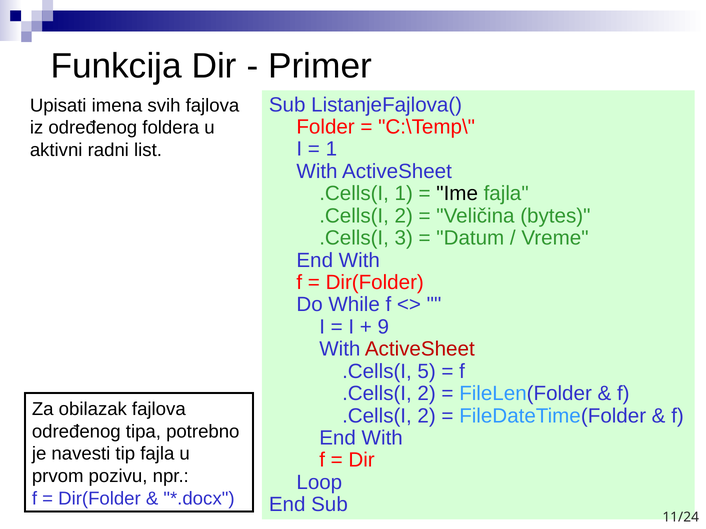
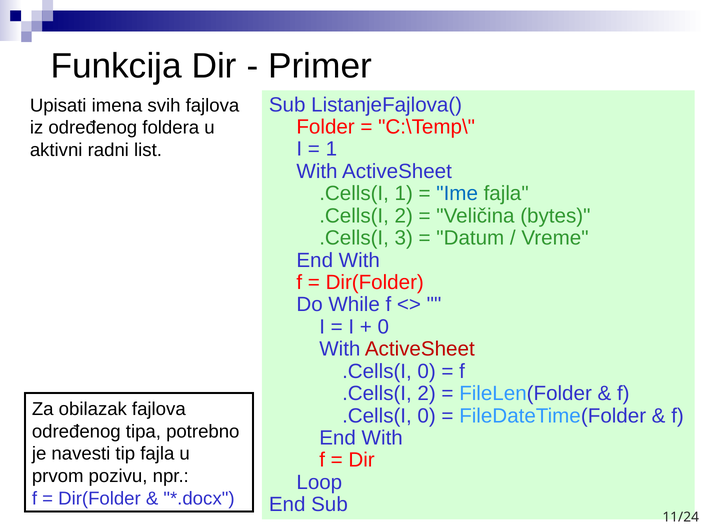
Ime colour: black -> blue (457, 194)
9: 9 -> 0 (383, 327)
5: 5 -> 0 (427, 372)
2: 2 -> 0 (427, 416)
